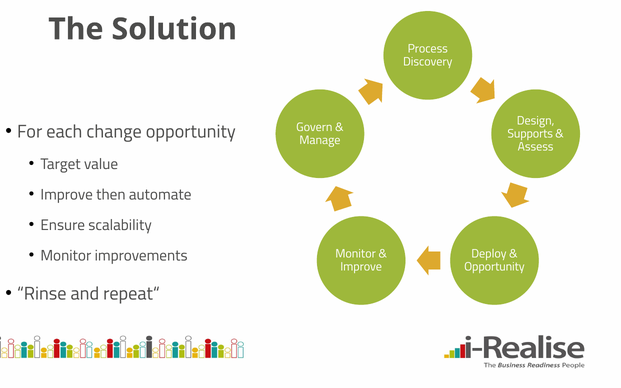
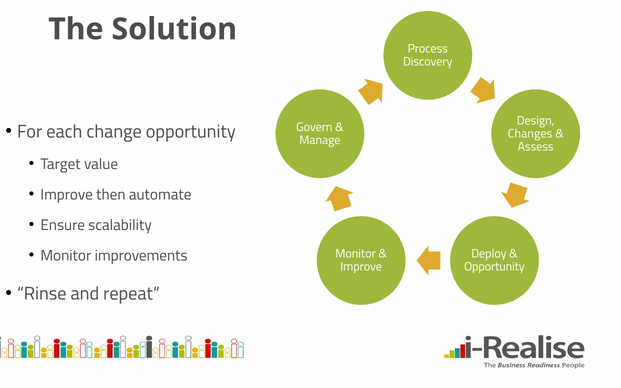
Supports: Supports -> Changes (530, 134)
